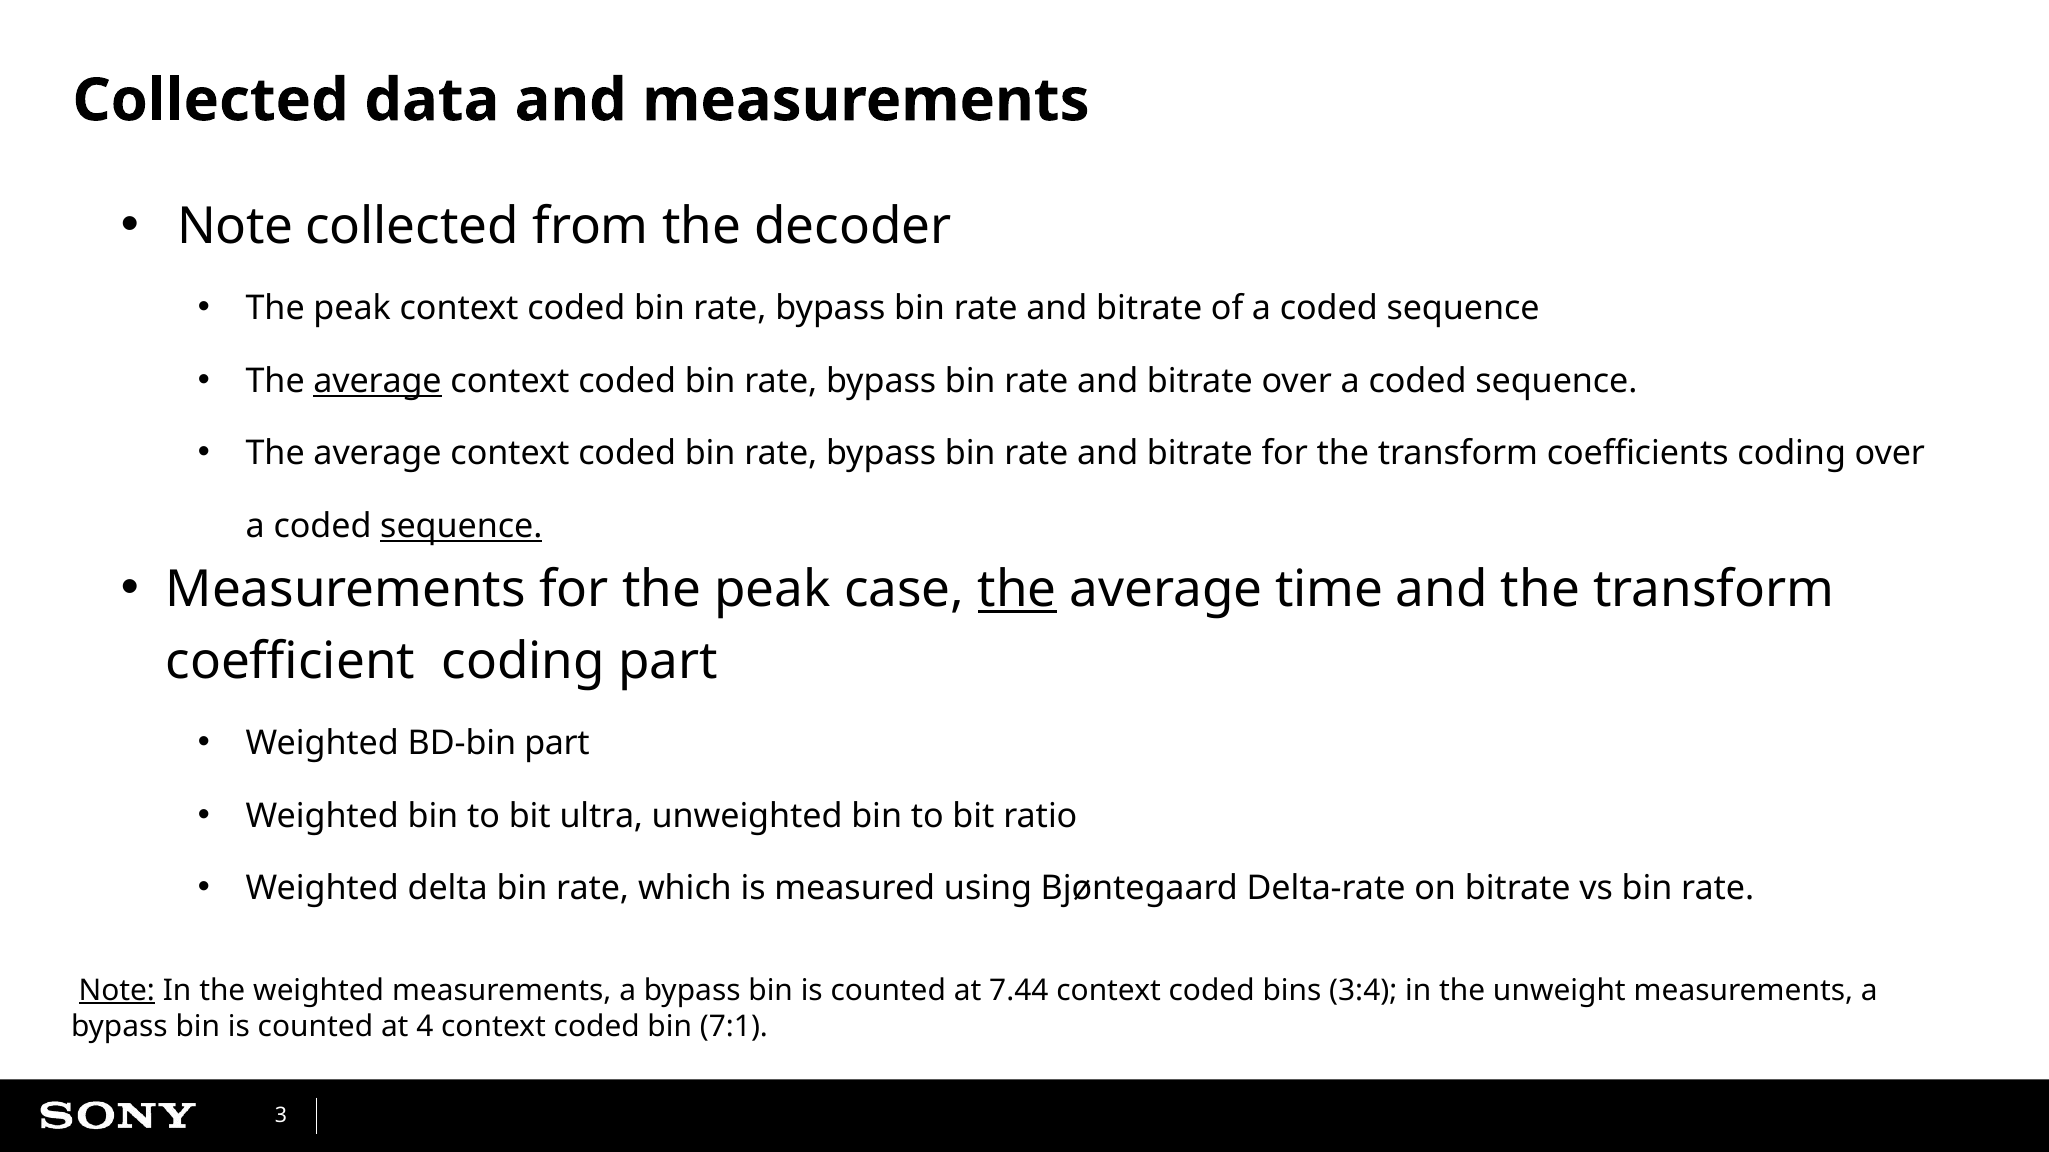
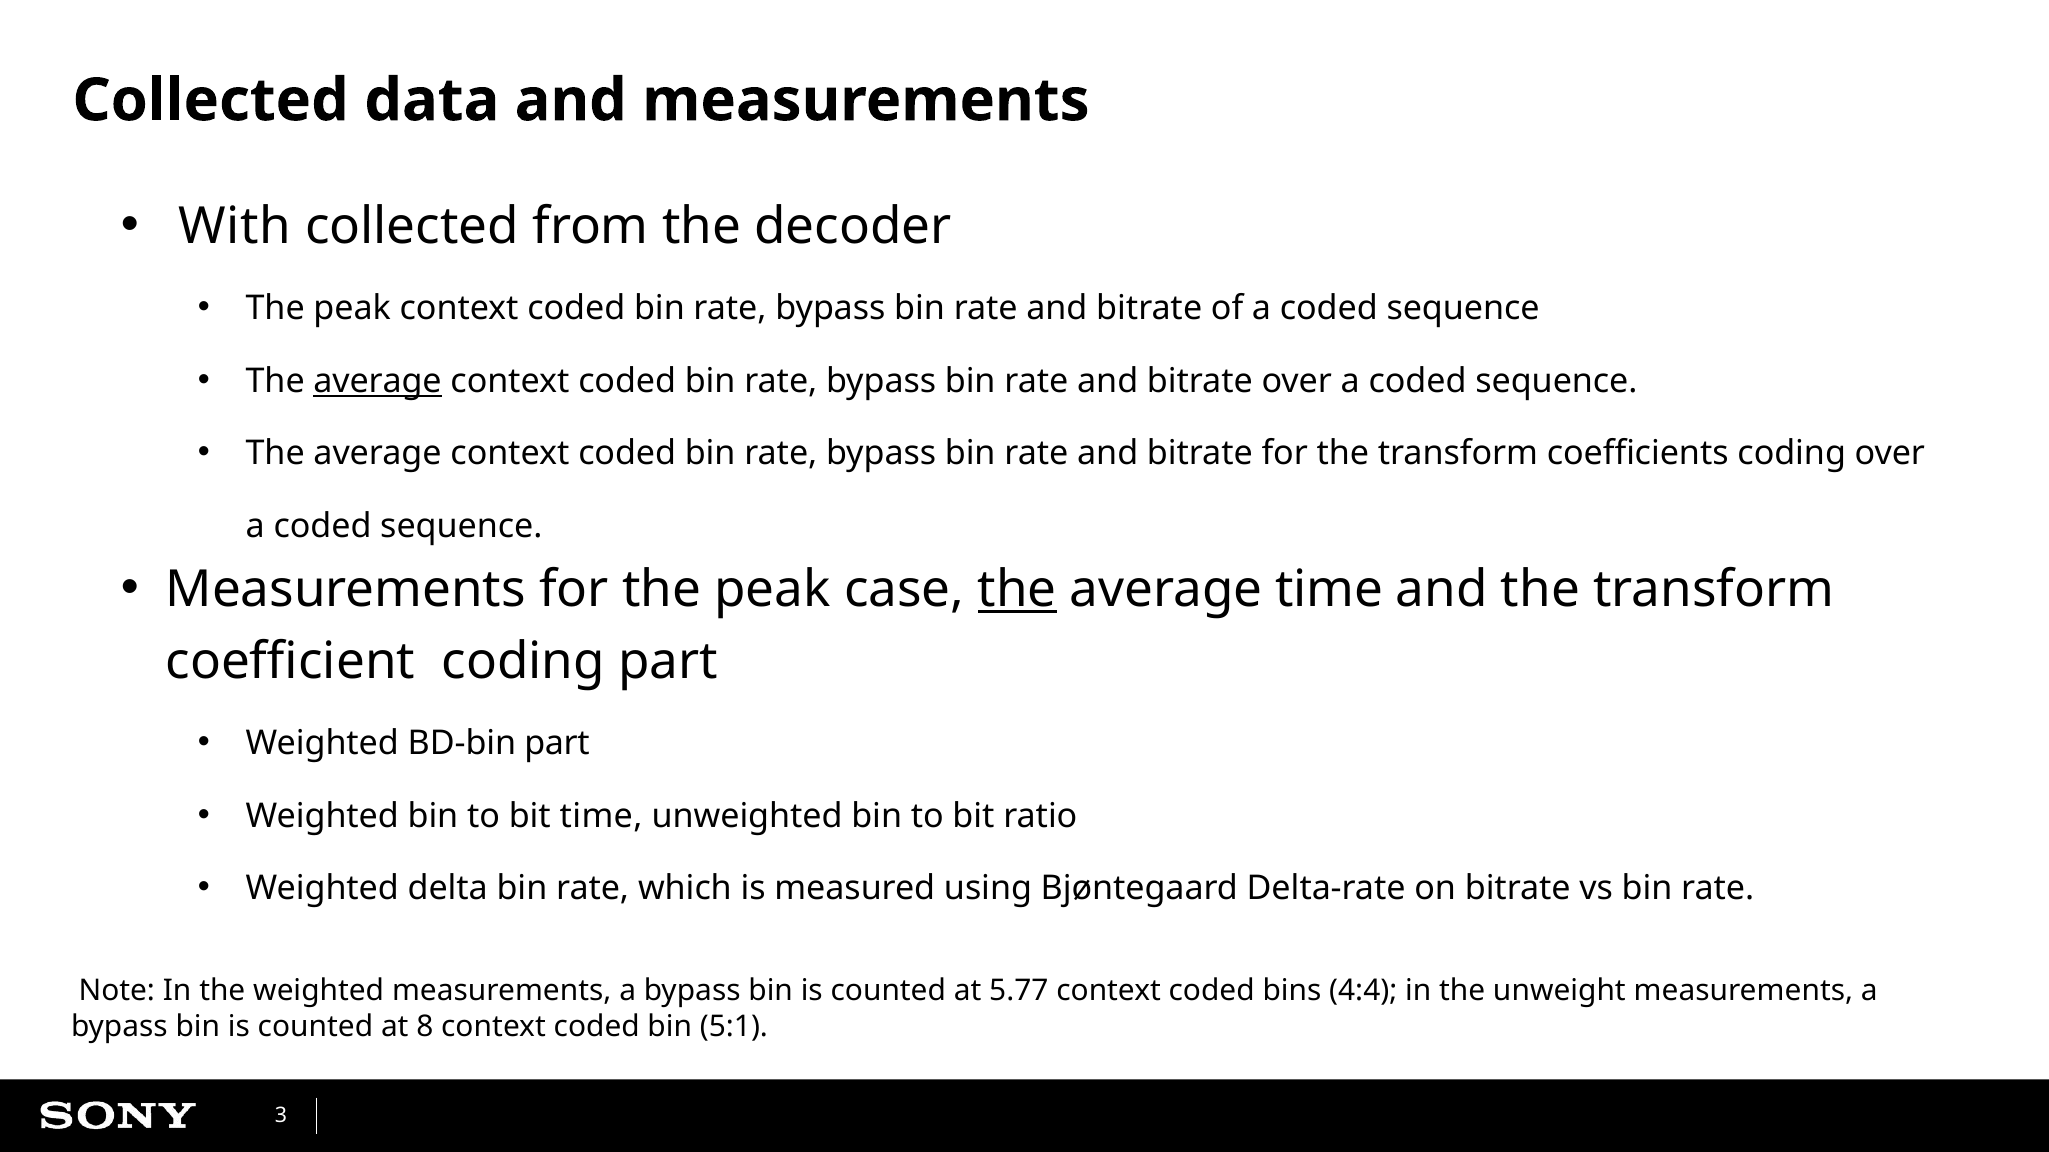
Note: Note -> With (235, 227)
sequence underline: present -> none (461, 526)
bit ultra: ultra -> time (601, 816)
Note underline: present -> none (117, 990)
7.44: 7.44 -> 5.77 (1019, 990)
3:4: 3:4 -> 4:4 (1363, 990)
4: 4 -> 8 (425, 1026)
7:1: 7:1 -> 5:1 (734, 1026)
